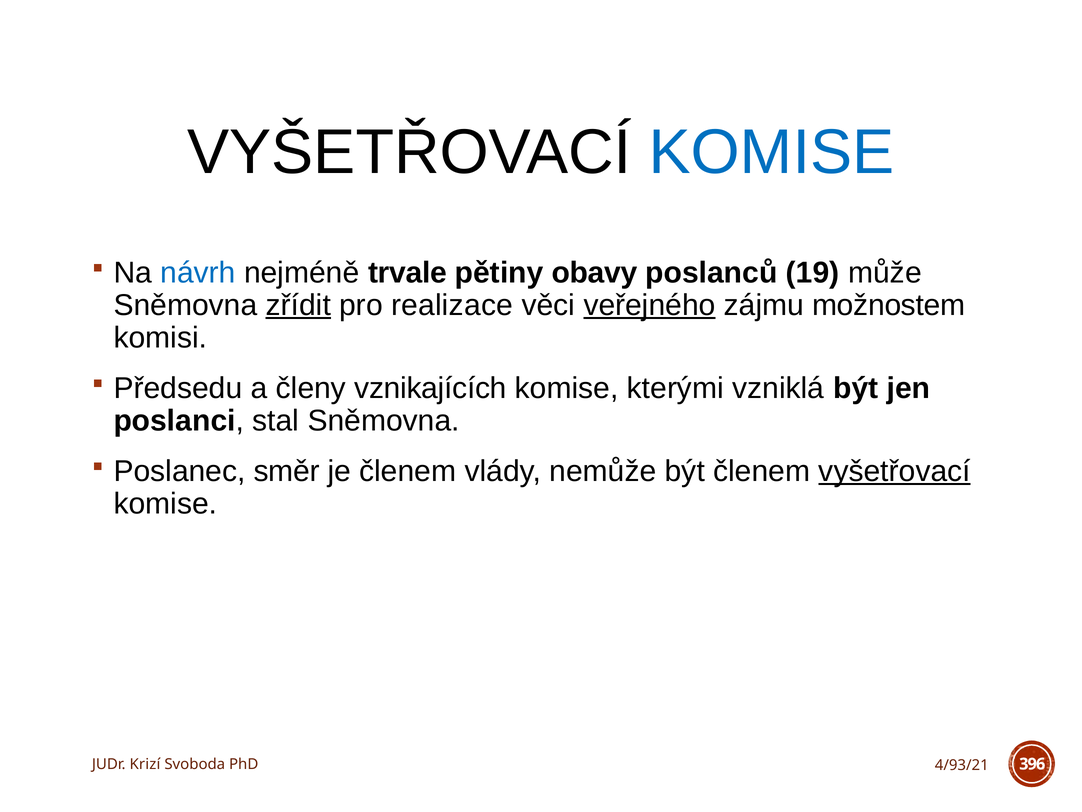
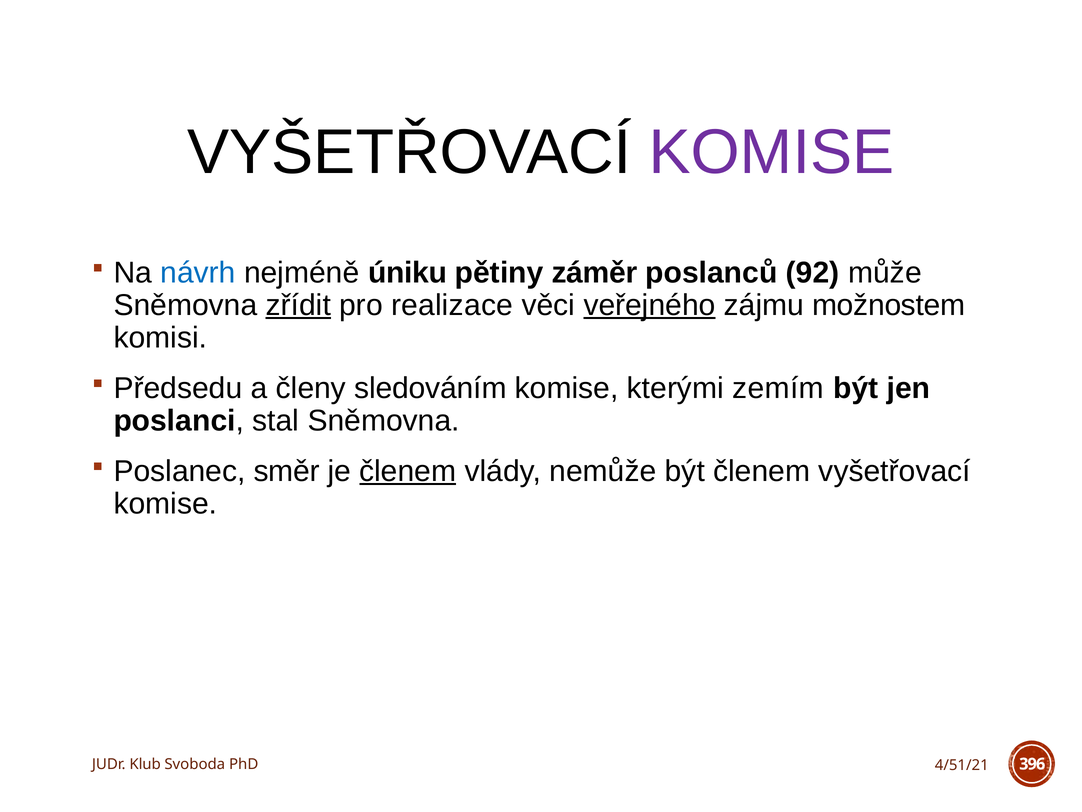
KOMISE colour: blue -> purple (771, 152)
trvale: trvale -> úniku (407, 273)
obavy: obavy -> záměr (595, 273)
19: 19 -> 92 (813, 273)
vznikajících: vznikajících -> sledováním (430, 388)
vzniklá: vzniklá -> zemím (778, 388)
členem underline: none -> present (408, 471)
vyšetřovací underline: present -> none (895, 471)
Krizí: Krizí -> Klub (145, 764)
4/93/21: 4/93/21 -> 4/51/21 (962, 765)
